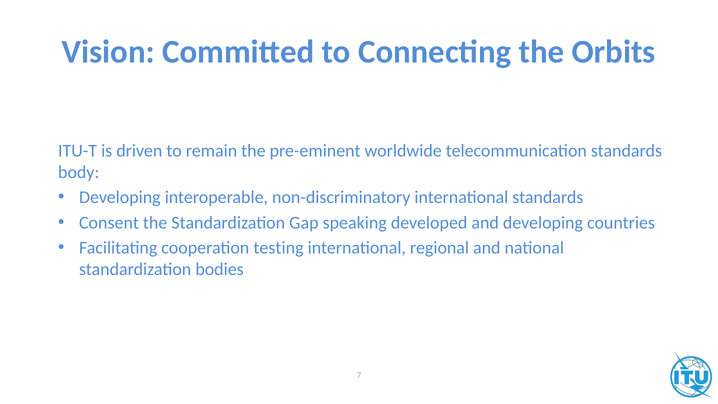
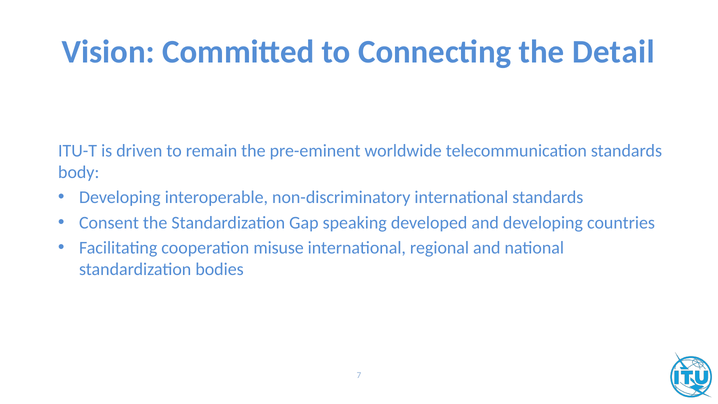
Orbits: Orbits -> Detail (613, 52)
testing: testing -> misuse (279, 248)
